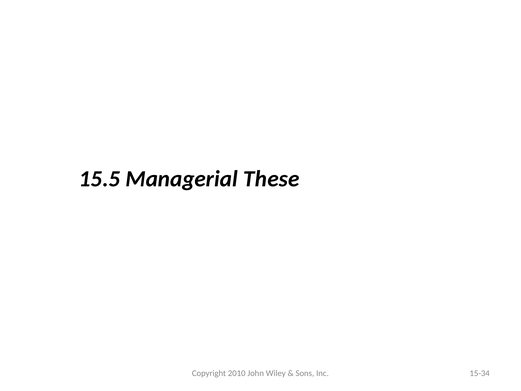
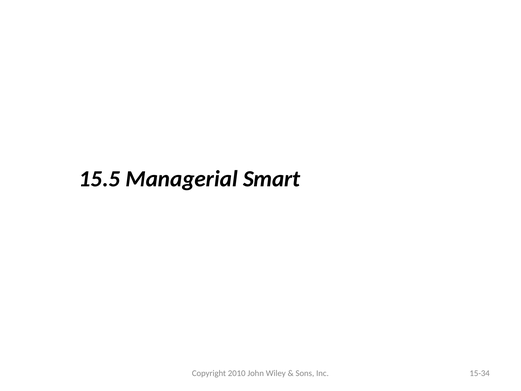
These: These -> Smart (272, 179)
